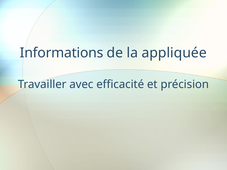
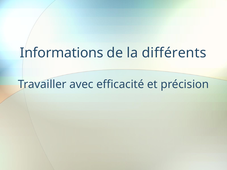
appliquée: appliquée -> différents (174, 53)
